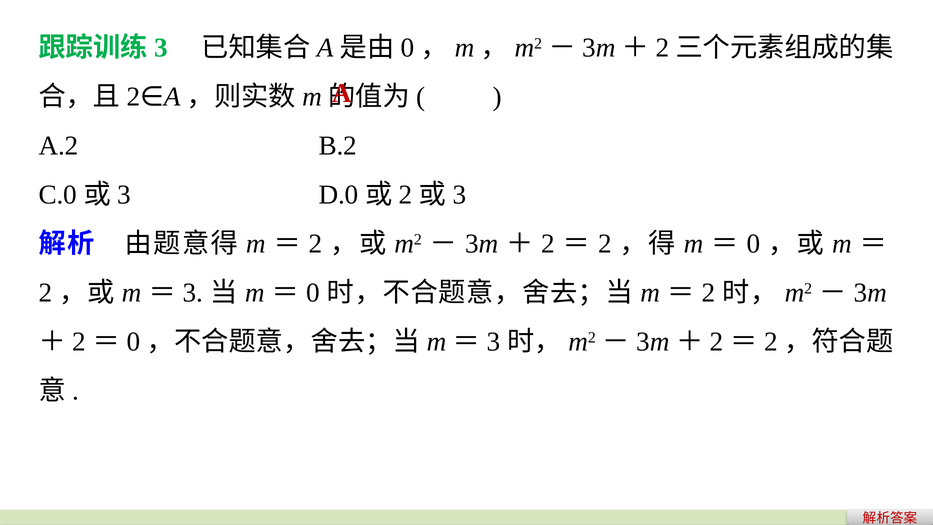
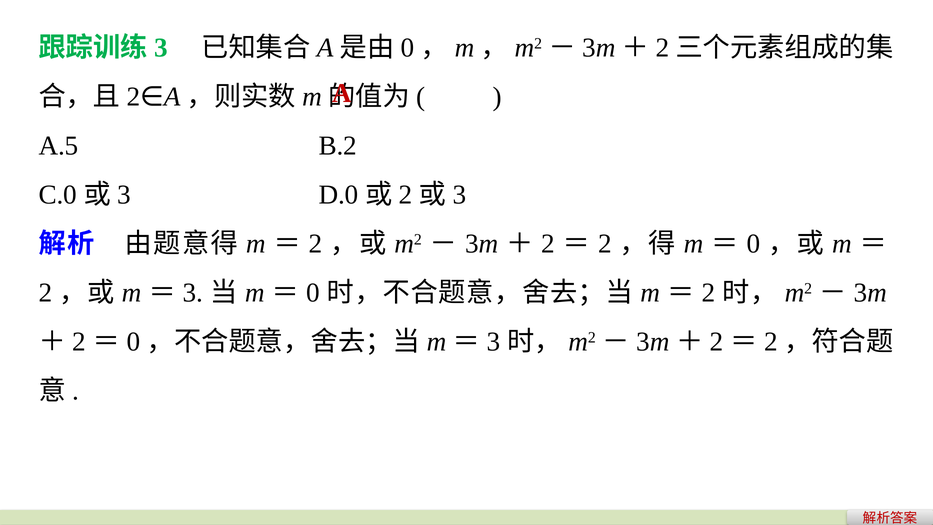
A.2: A.2 -> A.5 (59, 146)
